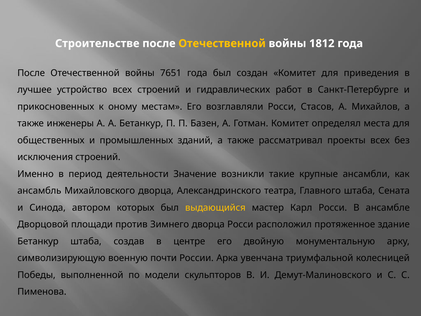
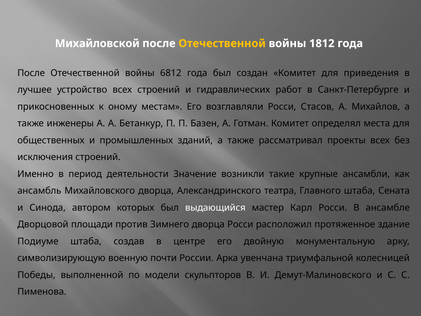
Строительстве: Строительстве -> Михайловской (97, 43)
7651: 7651 -> 6812 (171, 73)
выдающийся colour: yellow -> white (215, 208)
Бетанкур: Бетанкур -> Подиуме (38, 241)
